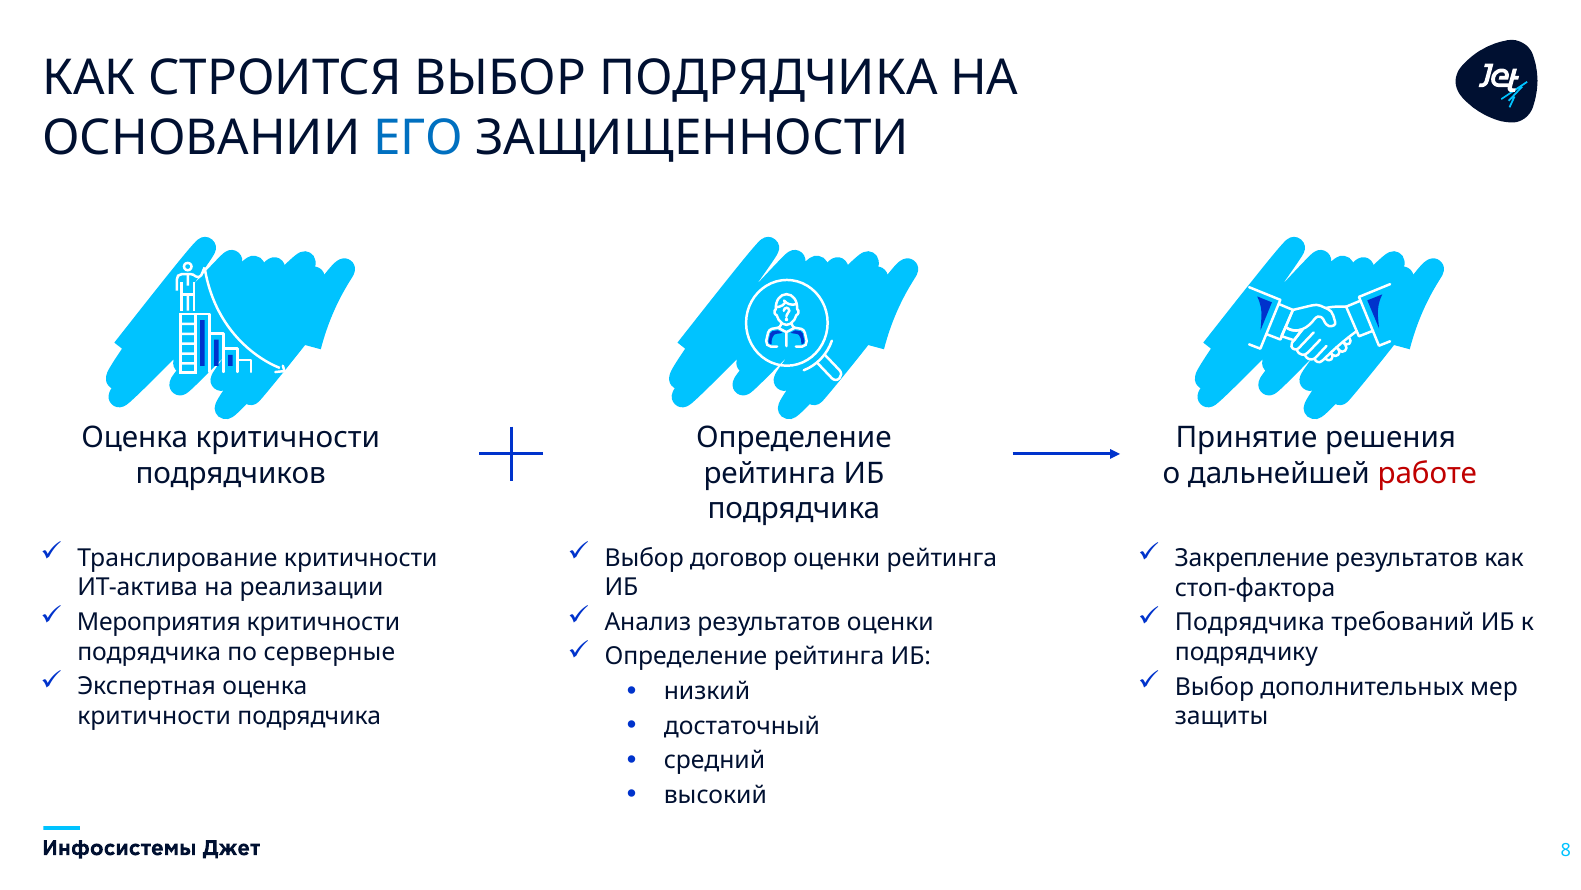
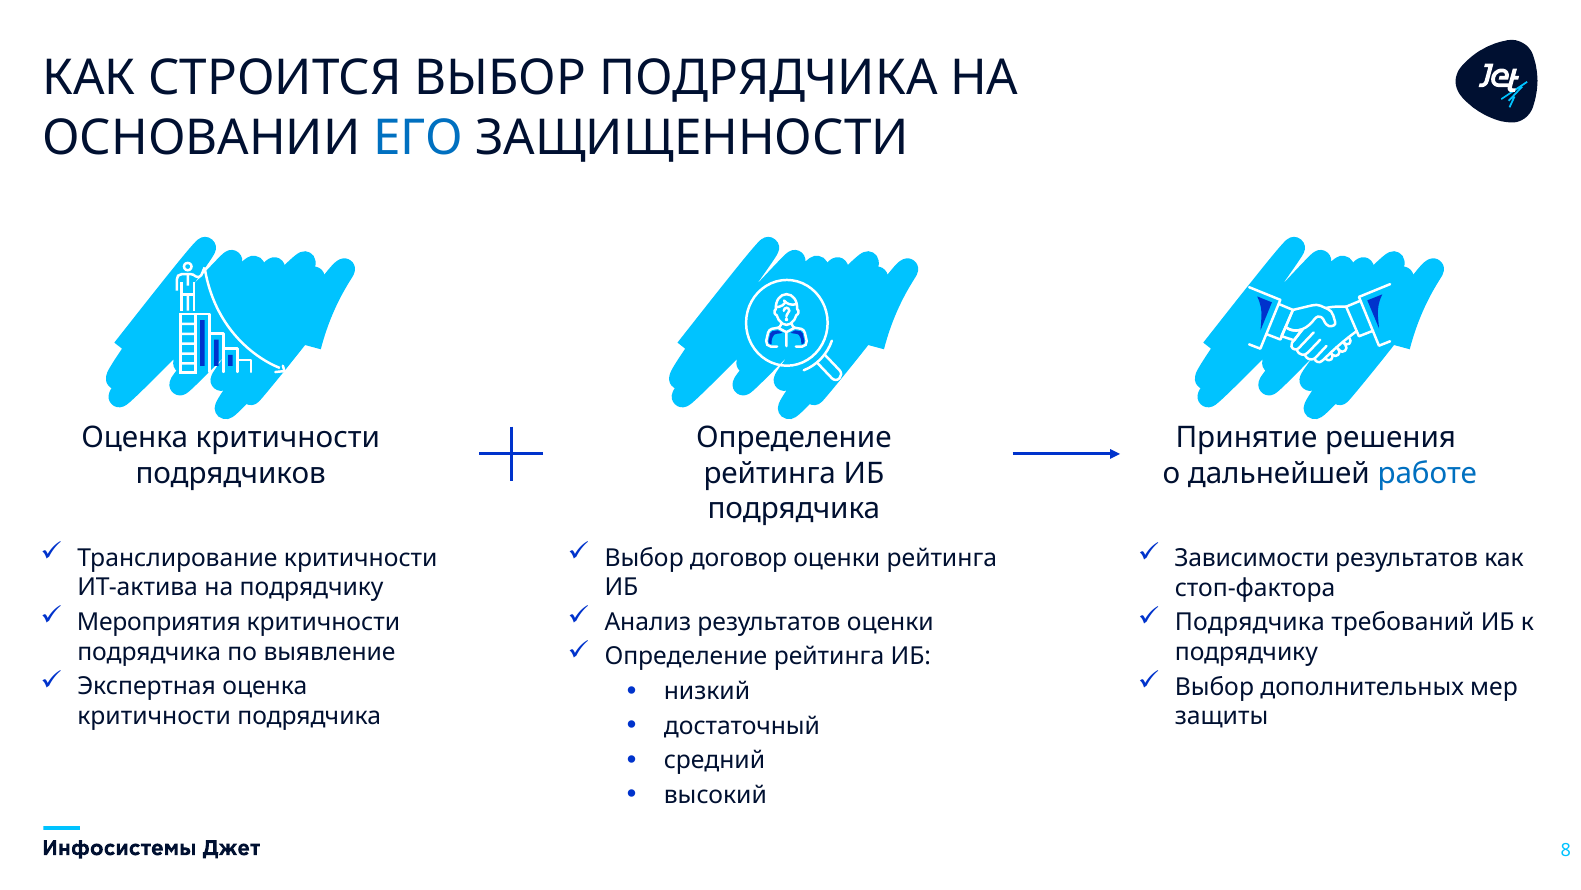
работе colour: red -> blue (1427, 473)
Закрепление: Закрепление -> Зависимости (1252, 558)
на реализации: реализации -> подрядчику (312, 587)
серверные: серверные -> выявление (329, 651)
